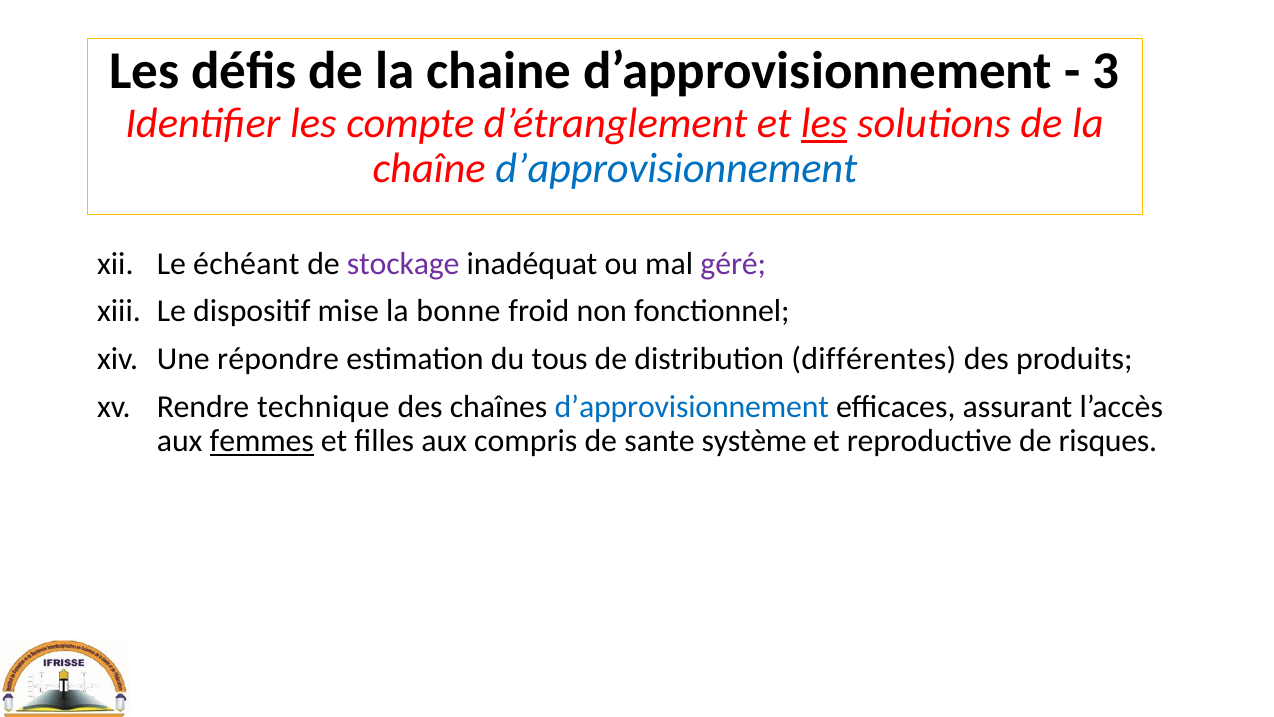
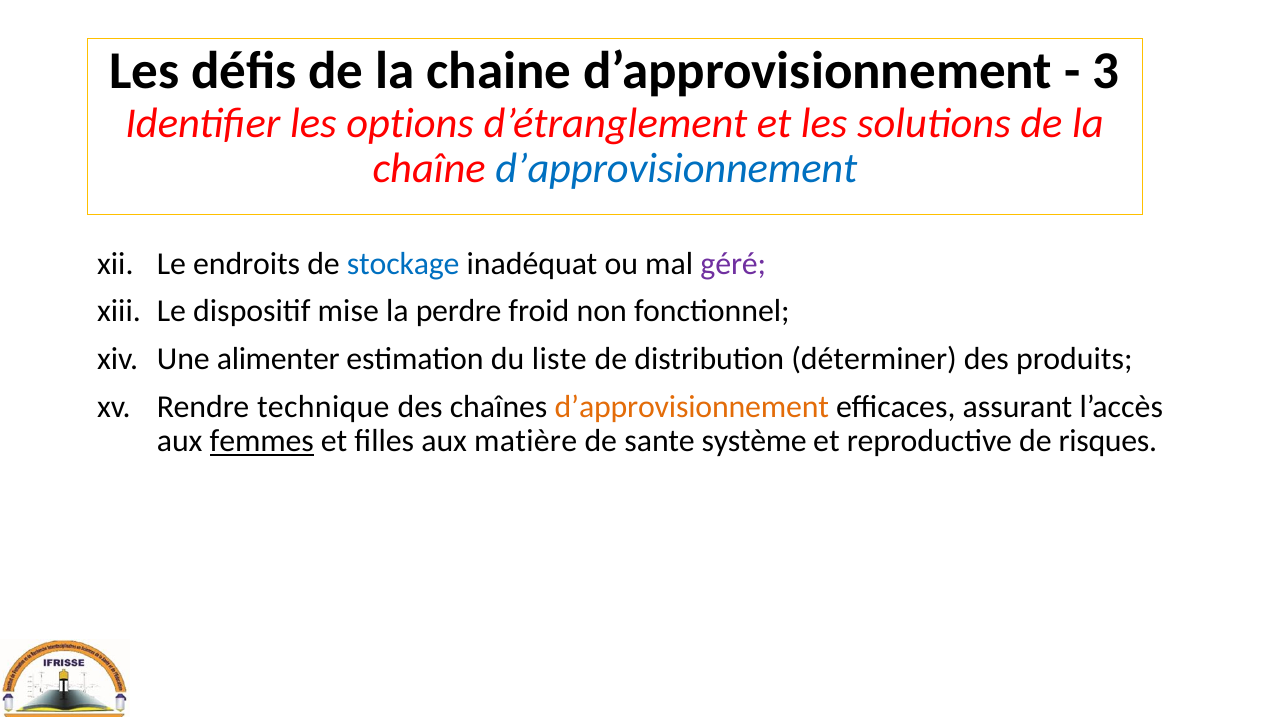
compte: compte -> options (410, 123)
les underline: present -> none (824, 123)
échéant: échéant -> endroits (247, 264)
stockage colour: purple -> blue (403, 264)
bonne: bonne -> perdre (459, 311)
répondre: répondre -> alimenter (278, 359)
tous: tous -> liste (559, 359)
différentes: différentes -> déterminer (874, 359)
d’approvisionnement colour: blue -> orange (692, 407)
compris: compris -> matière (526, 441)
